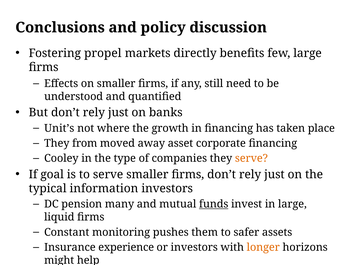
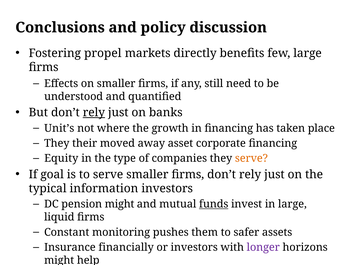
rely underline: none -> present (94, 112)
from: from -> their (85, 143)
Cooley: Cooley -> Equity (61, 158)
pension many: many -> might (120, 204)
experience: experience -> financially (126, 247)
longer colour: orange -> purple (263, 247)
